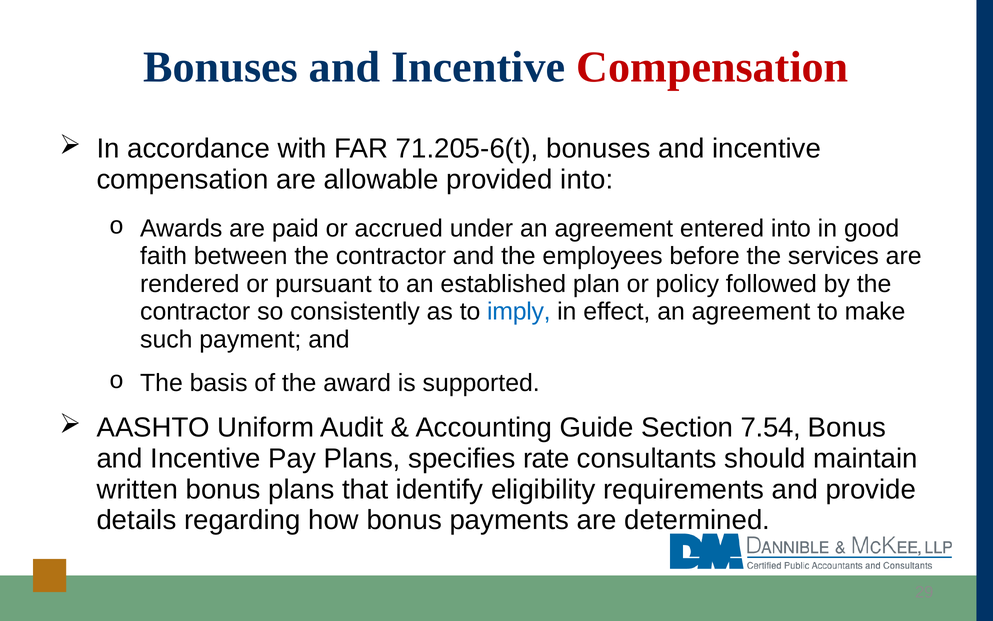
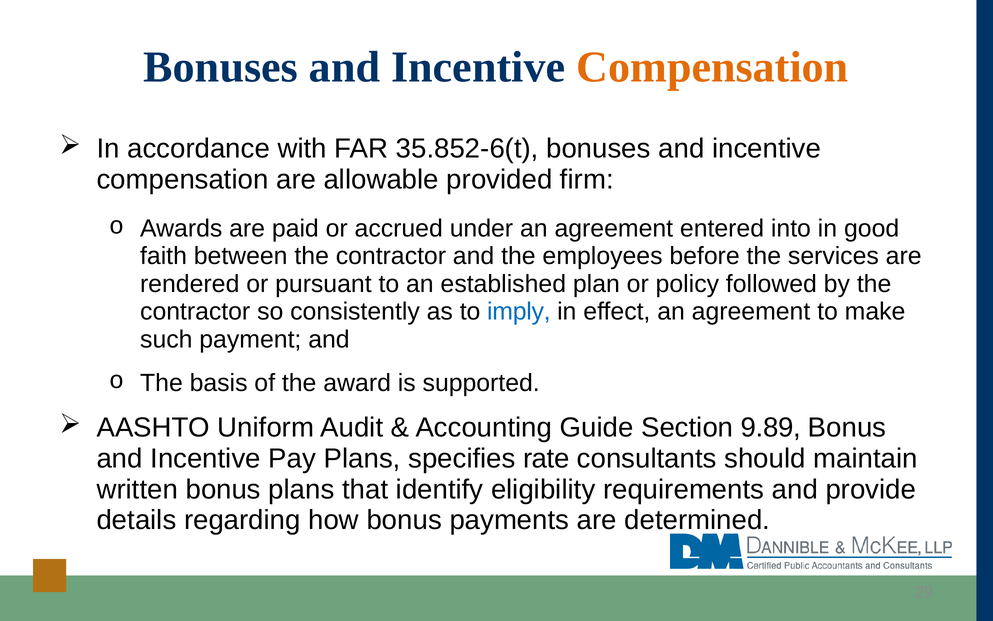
Compensation colour: red -> orange (712, 67)
71.205-6(t: 71.205-6(t -> 35.852-6(t (467, 149)
provided into: into -> firm (587, 179)
7.54: 7.54 -> 9.89 (771, 428)
